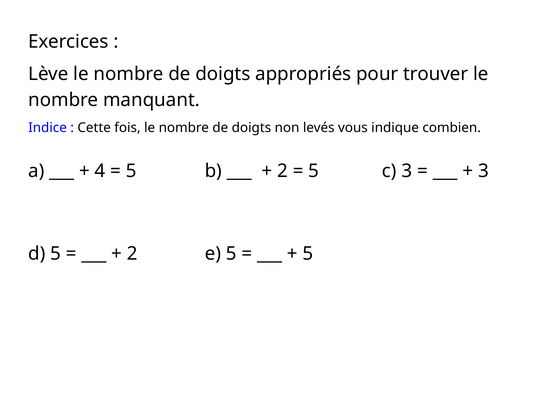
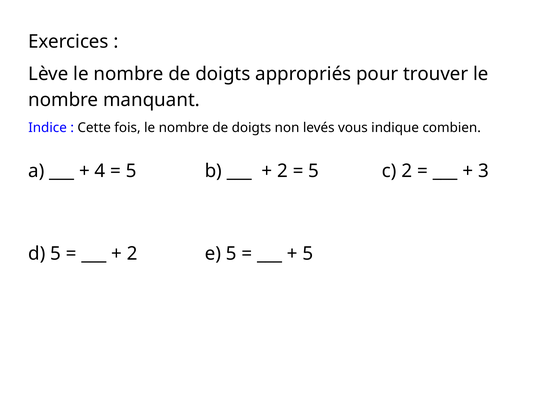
c 3: 3 -> 2 (407, 171)
